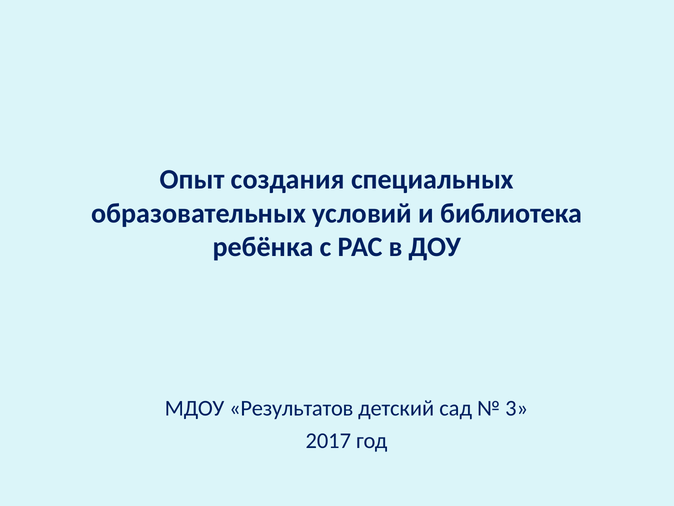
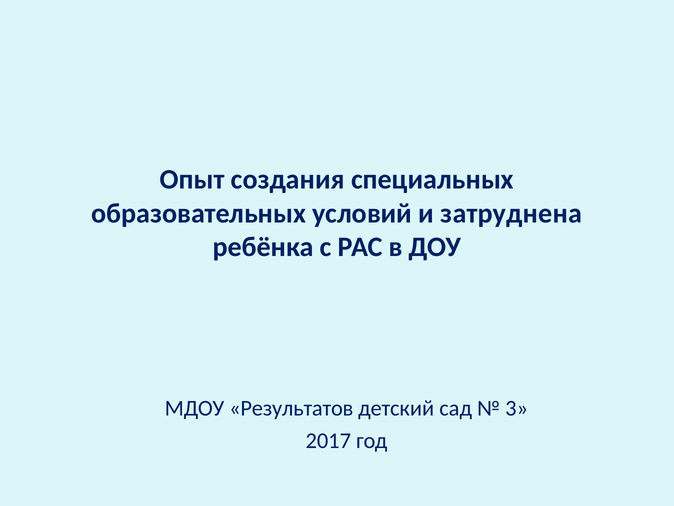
библиотека: библиотека -> затруднена (511, 213)
